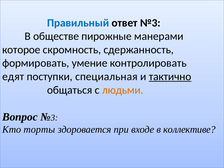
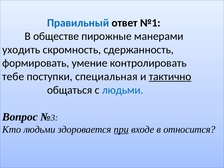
№3: №3 -> №1 (150, 23)
которое: которое -> уходить (21, 50)
едят: едят -> тебе (13, 77)
людьми colour: orange -> blue (123, 90)
Кто торты: торты -> людьми (39, 129)
при underline: none -> present (121, 129)
коллективе: коллективе -> относится (189, 129)
